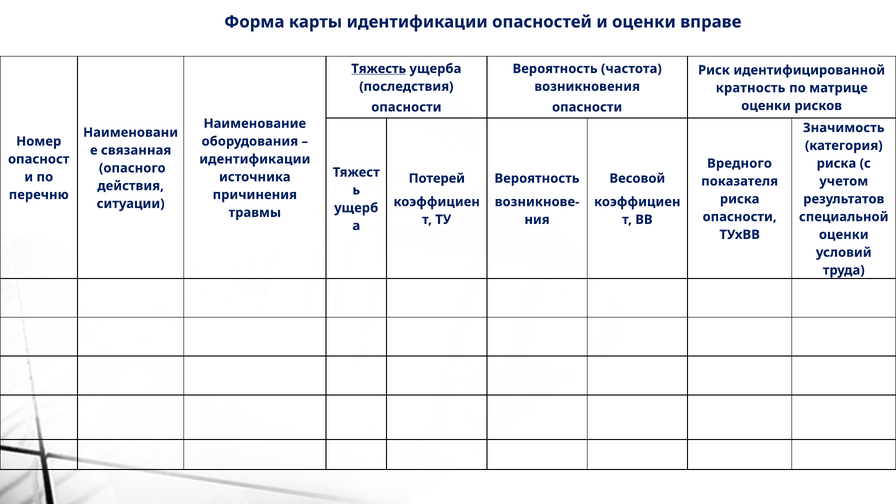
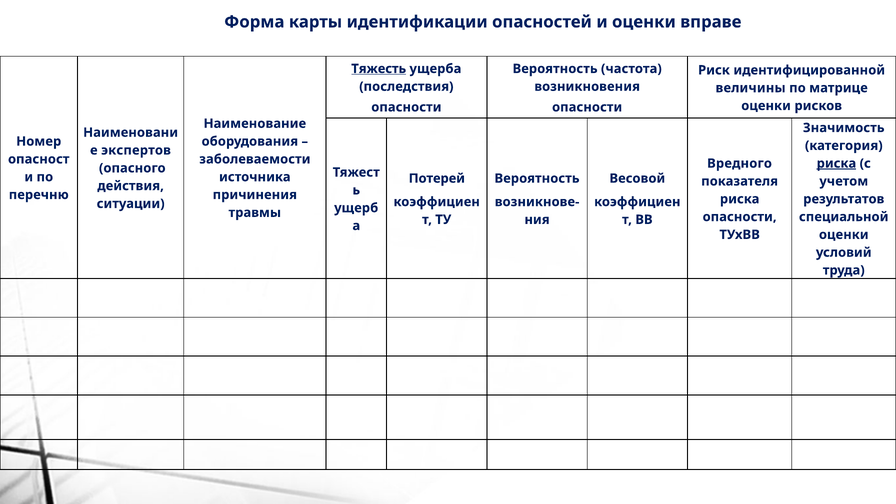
кратность: кратность -> величины (751, 88)
связанная: связанная -> экспертов (136, 150)
идентификации: идентификации -> заболеваемости (255, 159)
риска underline: none -> present (836, 163)
